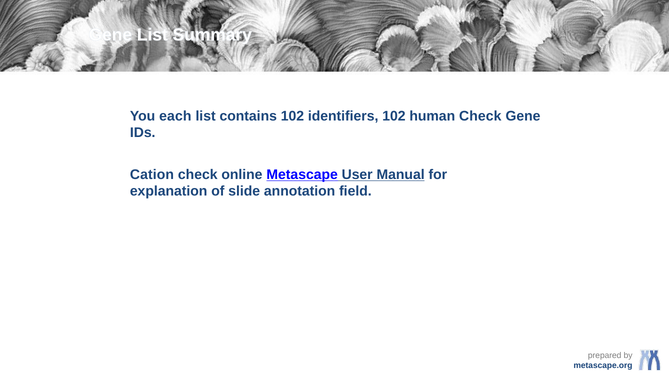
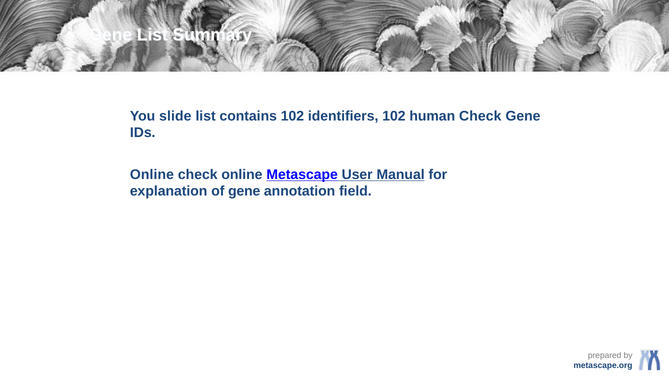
each: each -> slide (175, 116)
Cation: Cation -> Online (152, 175)
of slide: slide -> gene (244, 192)
